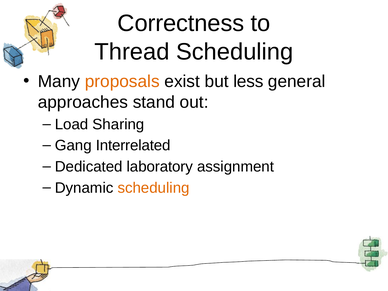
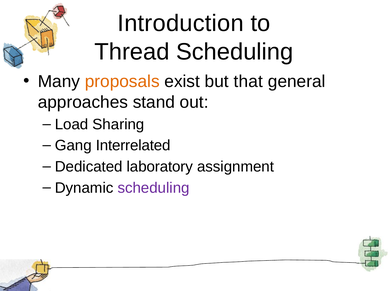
Correctness: Correctness -> Introduction (181, 23)
less: less -> that (248, 81)
scheduling colour: orange -> purple (154, 188)
